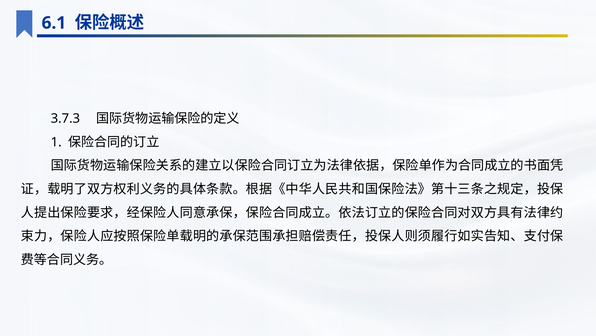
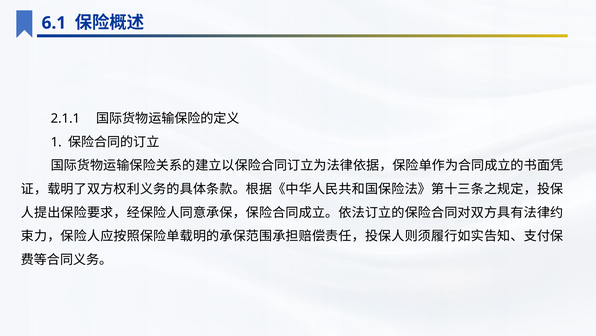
3.7.3: 3.7.3 -> 2.1.1 (65, 118)
